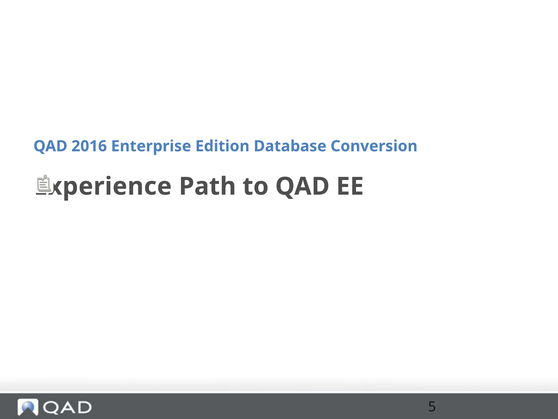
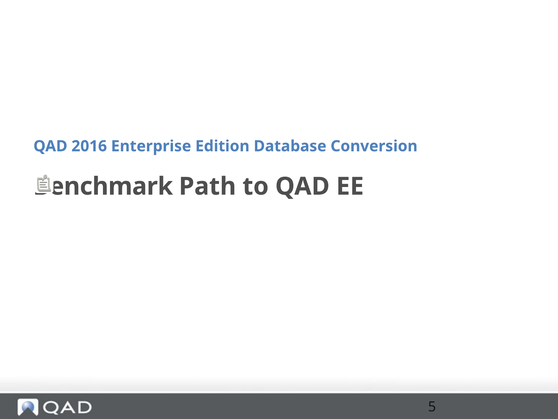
Experience: Experience -> Benchmark (103, 186)
